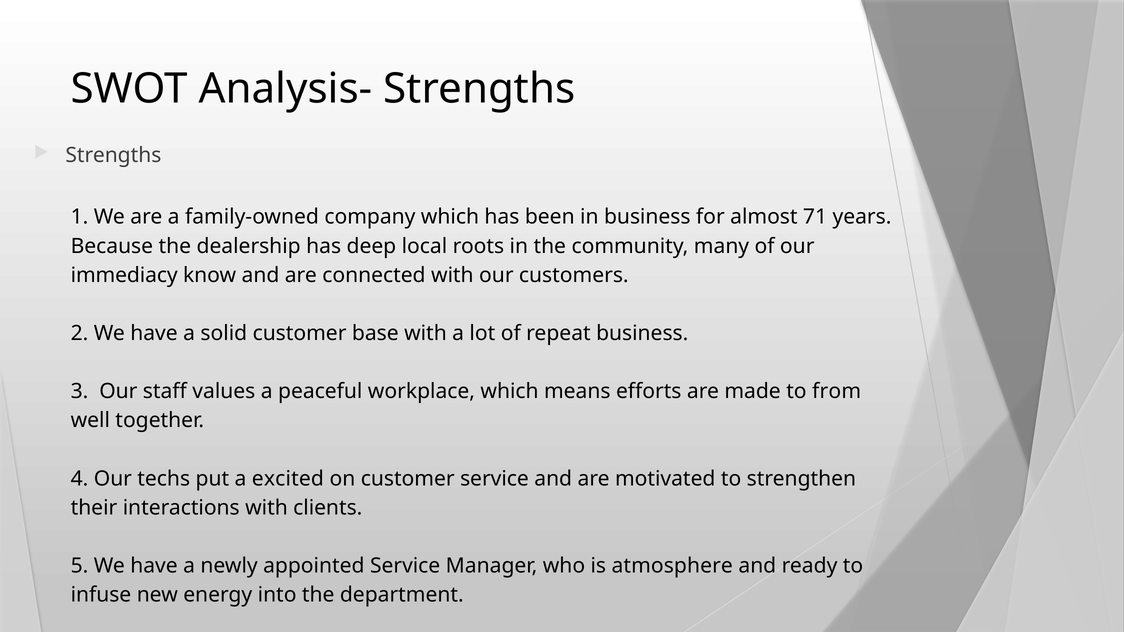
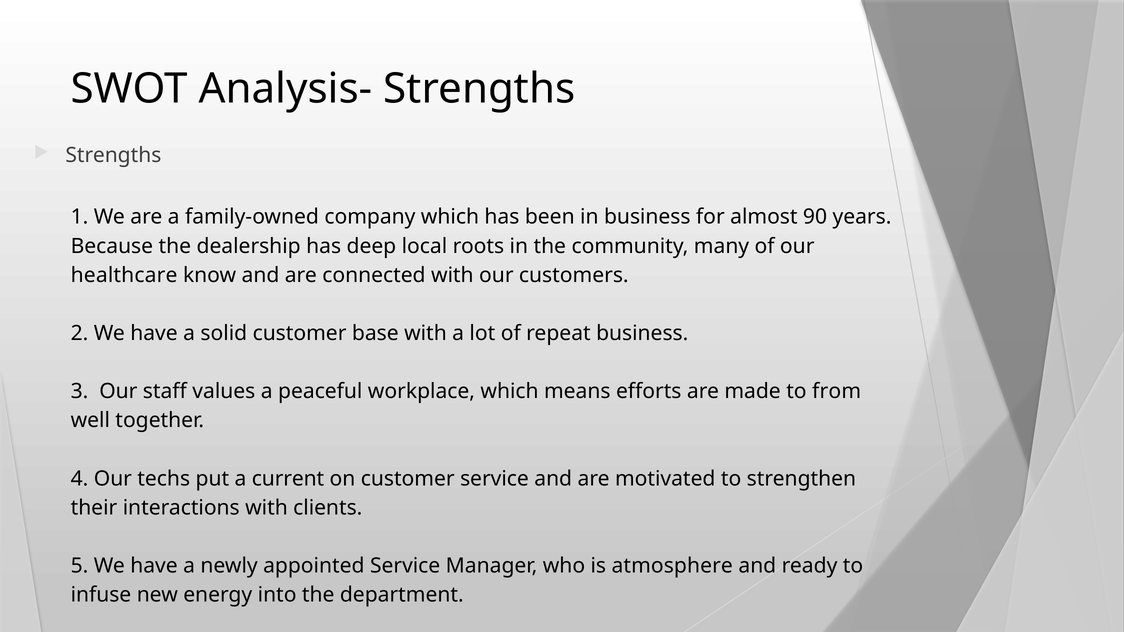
71: 71 -> 90 (815, 217)
immediacy: immediacy -> healthcare (124, 275)
excited: excited -> current (288, 479)
